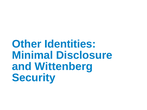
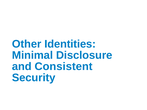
Wittenberg: Wittenberg -> Consistent (64, 67)
